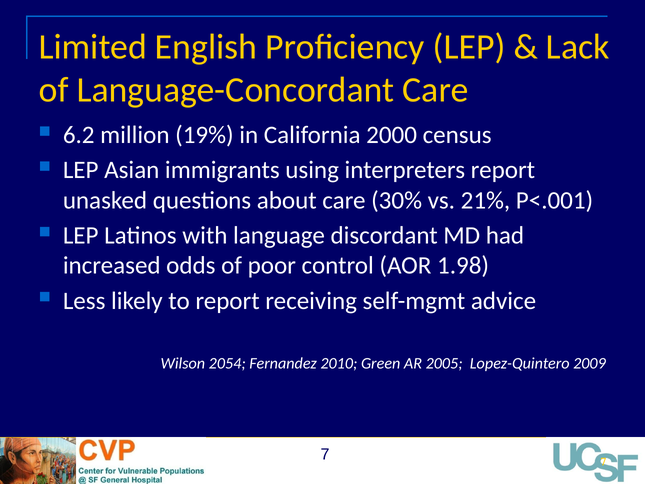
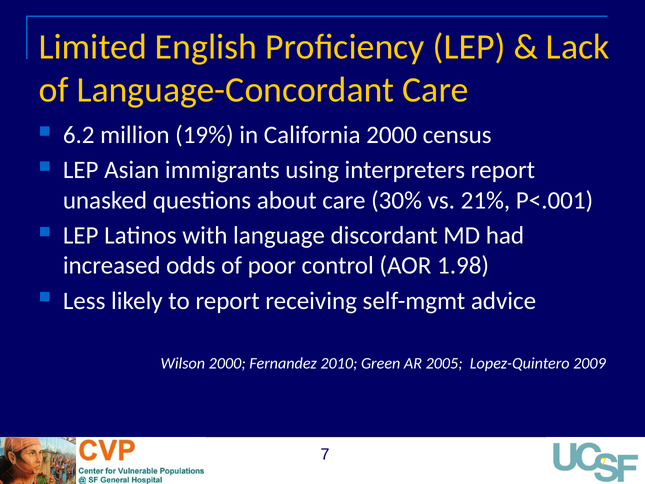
Wilson 2054: 2054 -> 2000 (227, 363)
